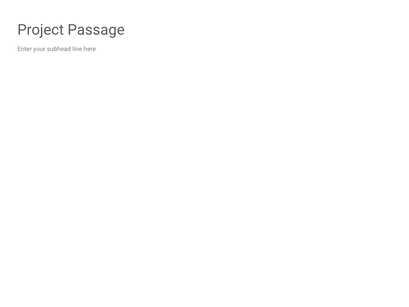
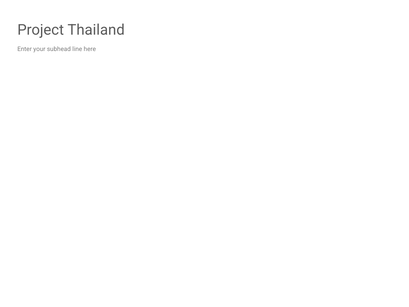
Passage: Passage -> Thailand (96, 30)
